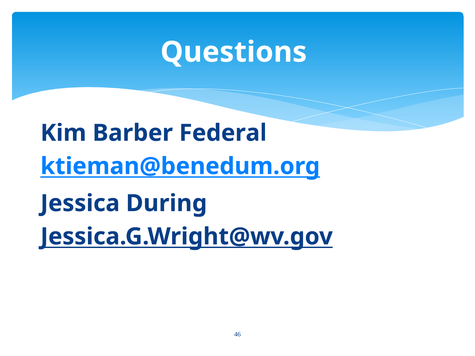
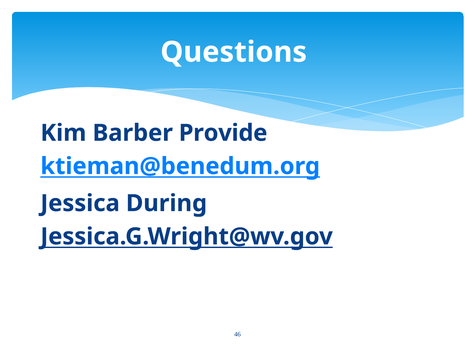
Federal: Federal -> Provide (223, 133)
